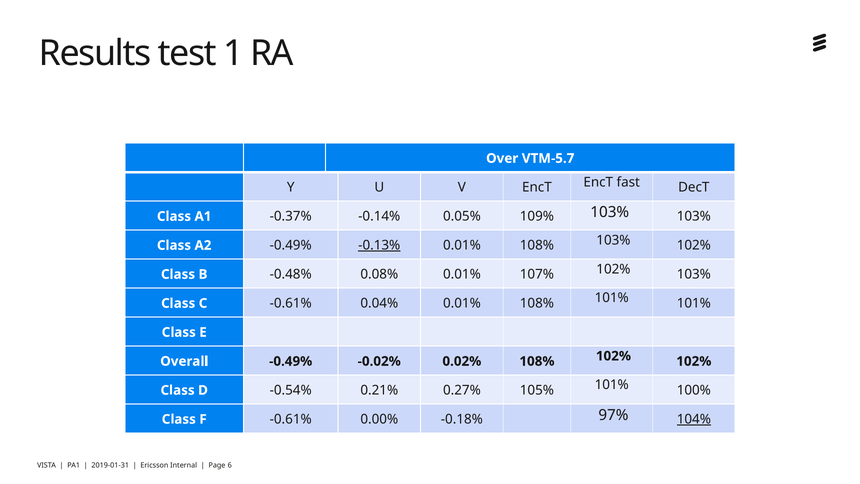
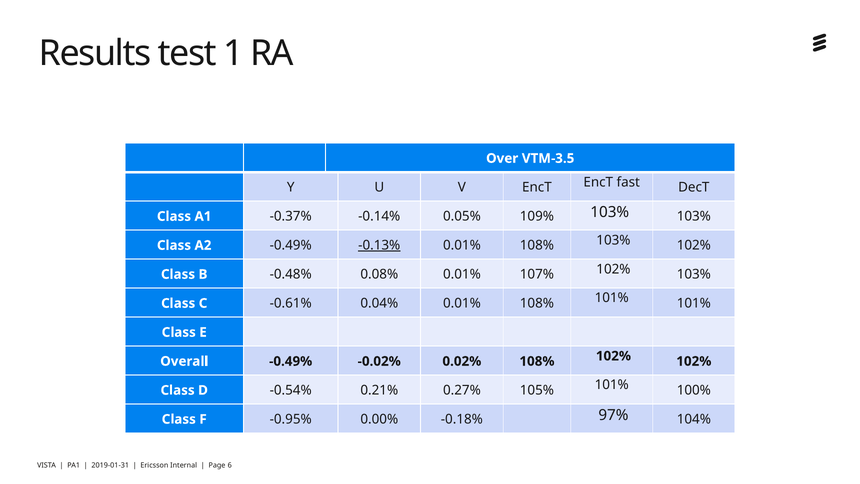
VTM-5.7: VTM-5.7 -> VTM-3.5 (548, 158)
F -0.61%: -0.61% -> -0.95% (291, 419)
104% underline: present -> none (694, 419)
